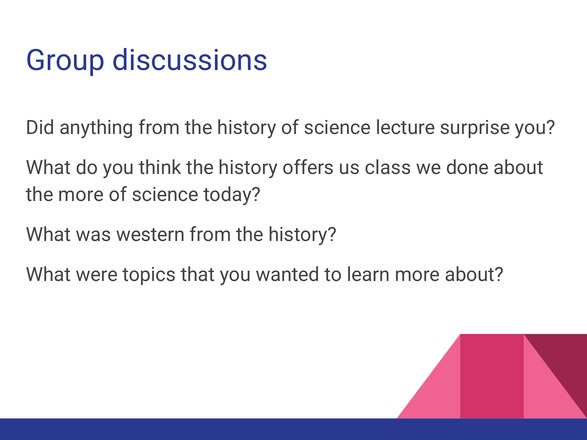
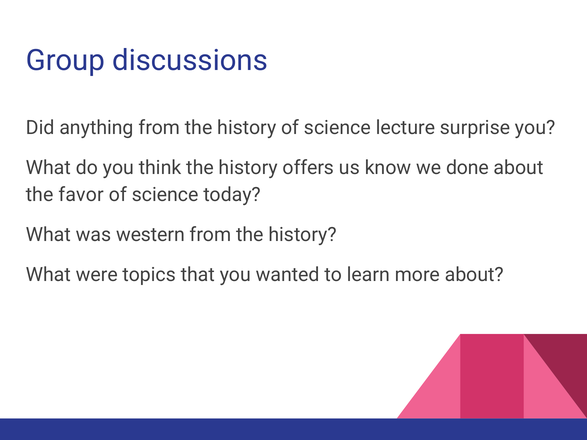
class: class -> know (388, 168)
the more: more -> favor (81, 195)
